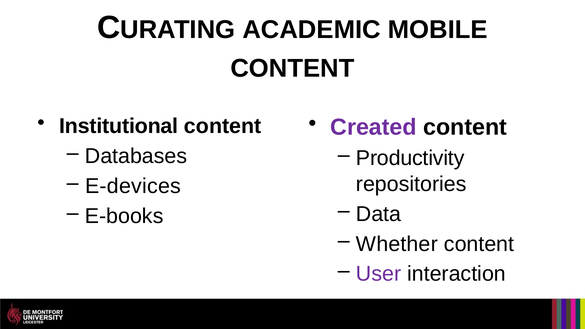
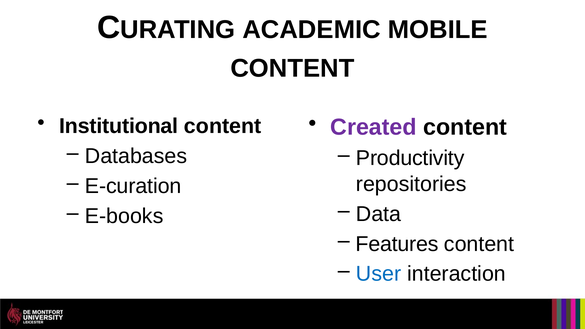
E-devices: E-devices -> E-curation (133, 186)
Whether: Whether -> Features (397, 244)
User colour: purple -> blue (379, 274)
